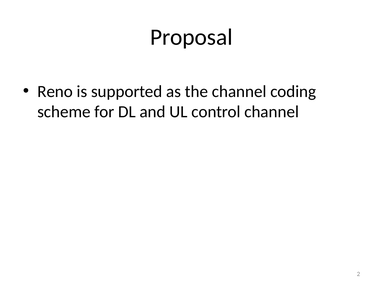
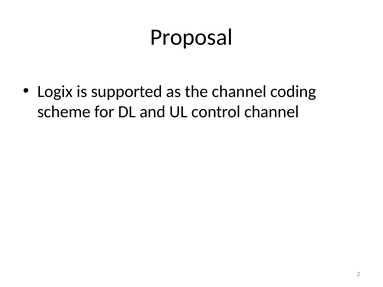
Reno: Reno -> Logix (55, 92)
